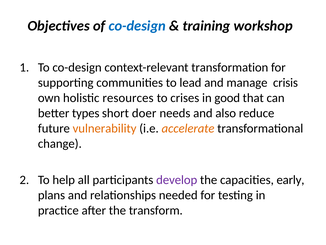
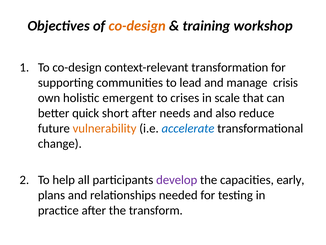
co-design colour: blue -> orange (137, 26)
resources: resources -> emergent (128, 98)
good: good -> scale (227, 98)
types: types -> quick (86, 113)
short doer: doer -> after (144, 113)
accelerate colour: orange -> blue (188, 128)
